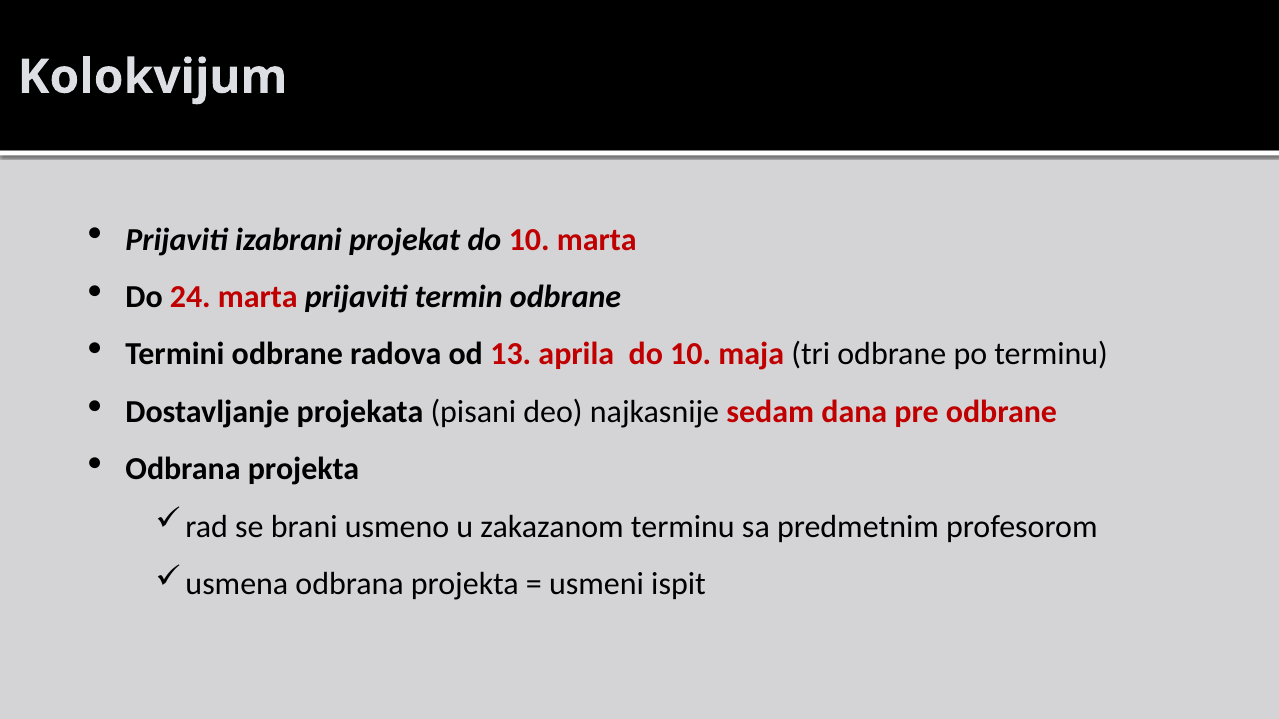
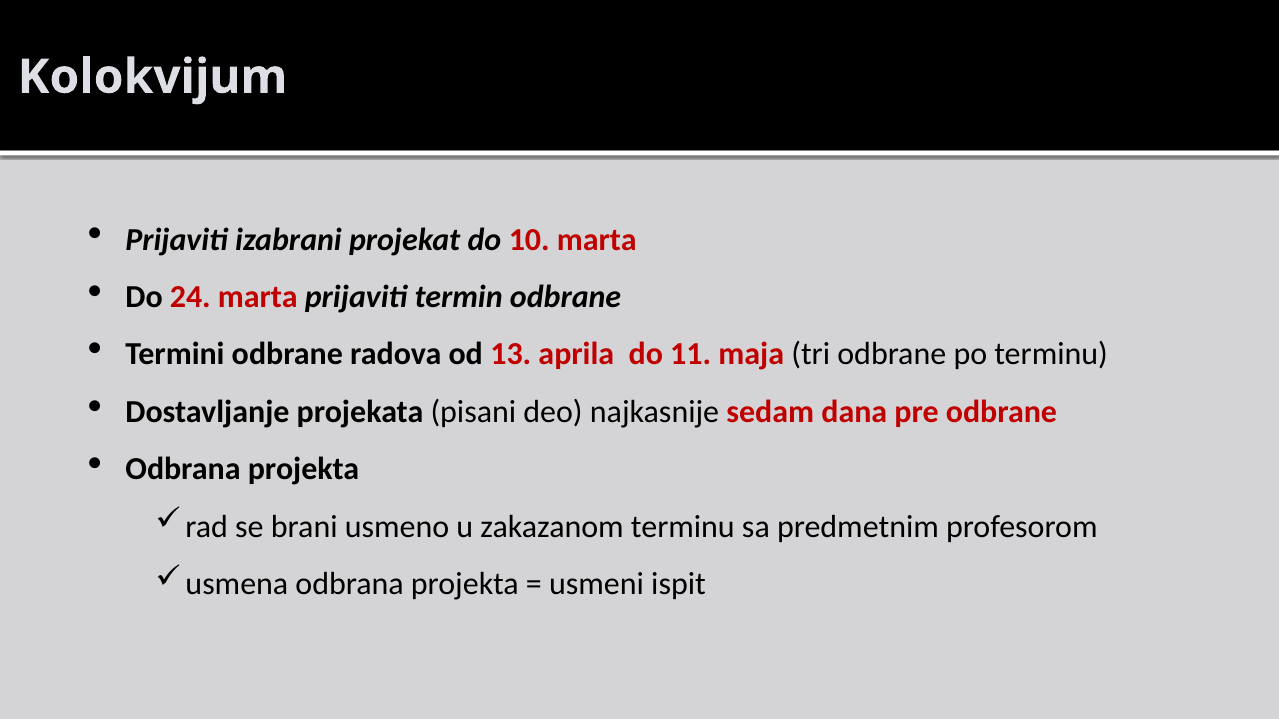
aprila do 10: 10 -> 11 (691, 355)
